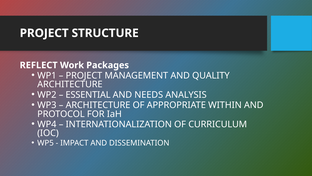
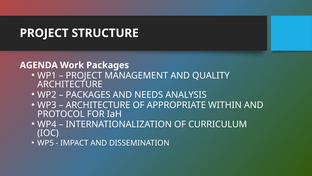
REFLECT: REFLECT -> AGENDA (39, 65)
ESSENTIAL: ESSENTIAL -> PACKAGES (88, 95)
